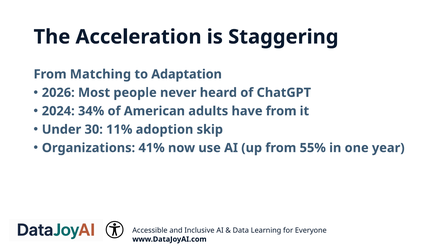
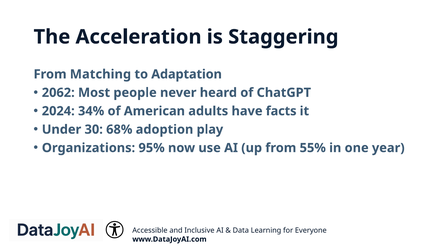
2026: 2026 -> 2062 (58, 93)
have from: from -> facts (281, 111)
11%: 11% -> 68% (119, 130)
skip: skip -> play (210, 130)
41%: 41% -> 95% (152, 148)
